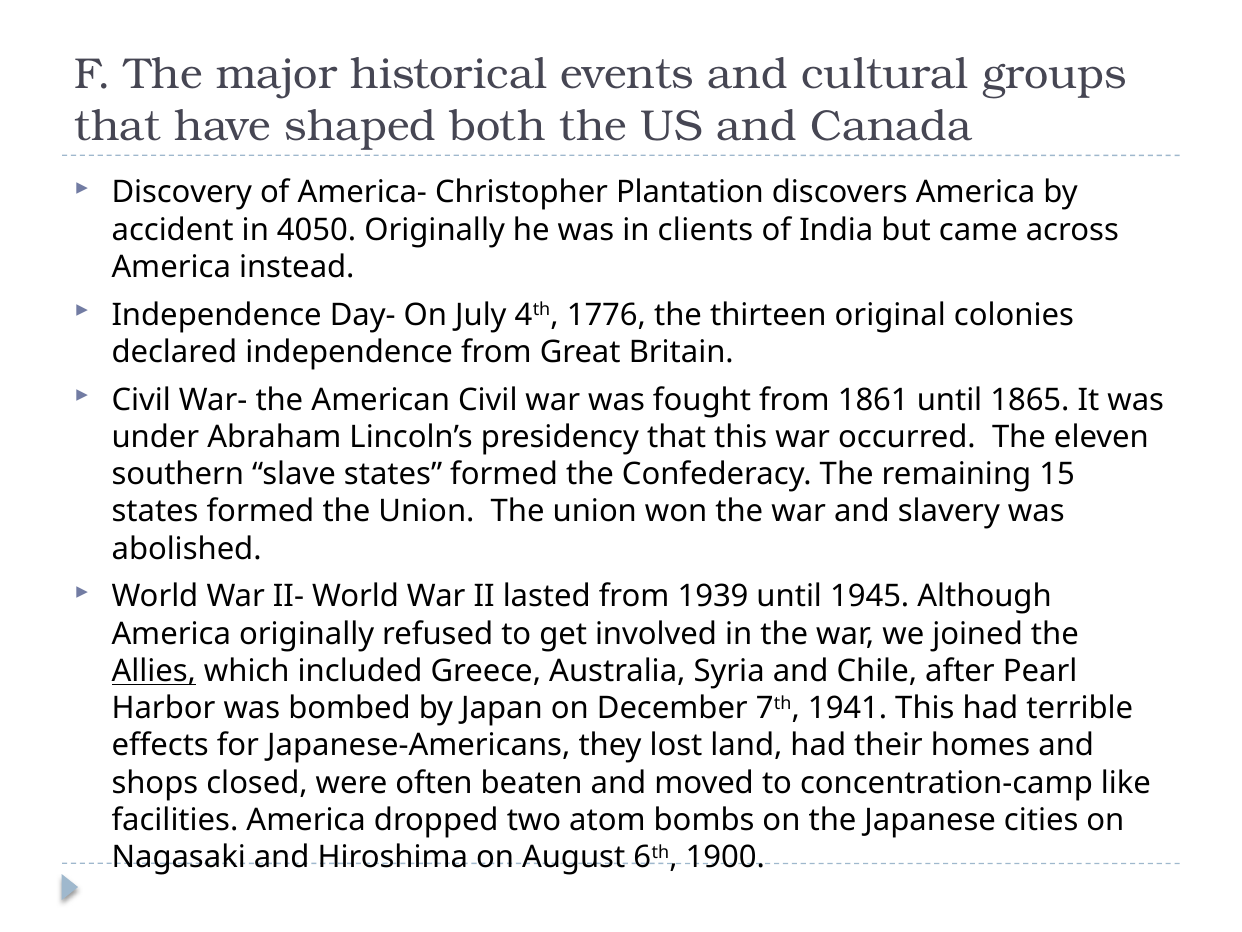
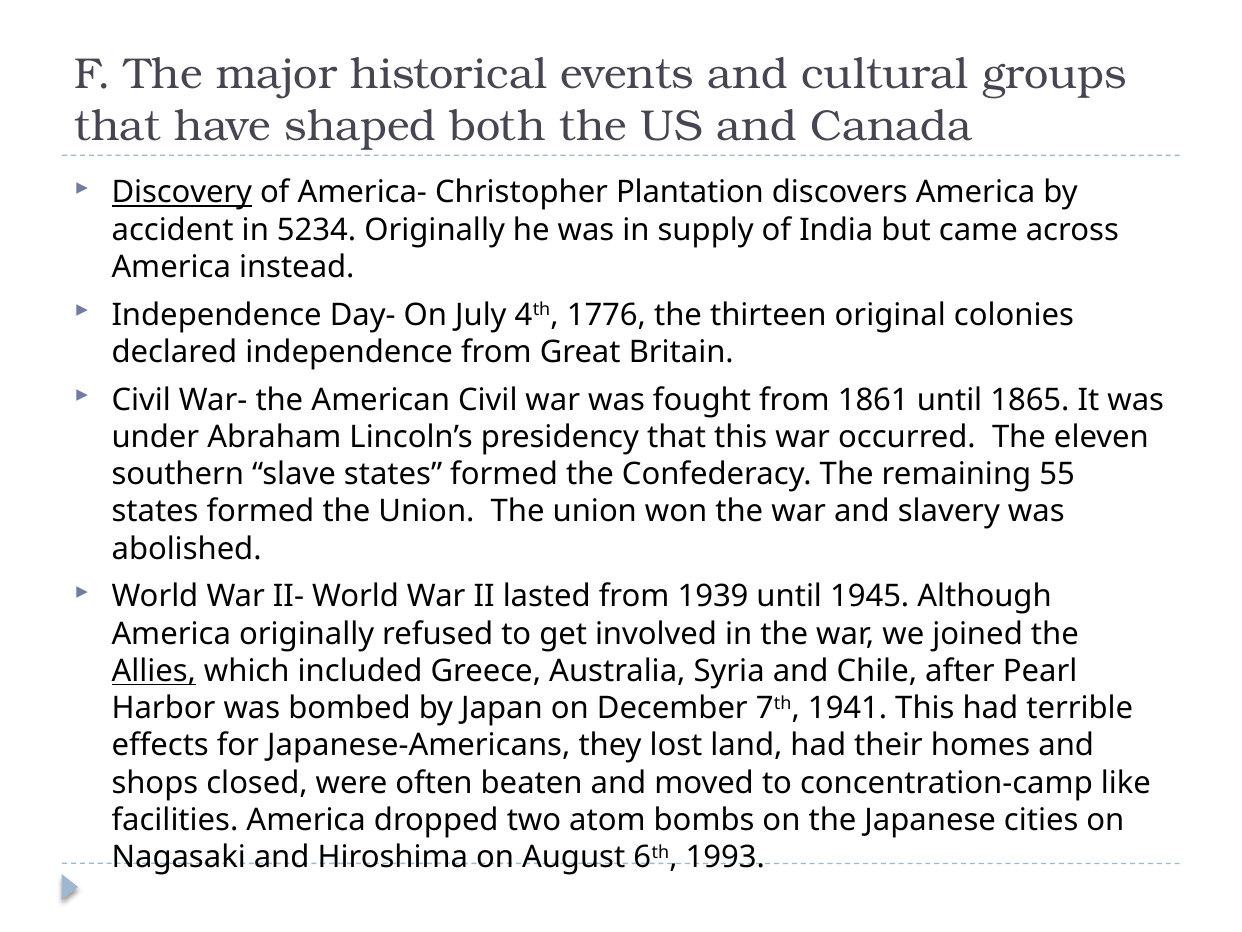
Discovery underline: none -> present (182, 193)
4050: 4050 -> 5234 (317, 230)
clients: clients -> supply (706, 230)
15: 15 -> 55 (1057, 474)
1900: 1900 -> 1993 (725, 857)
